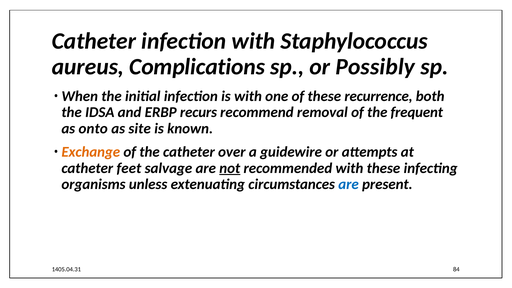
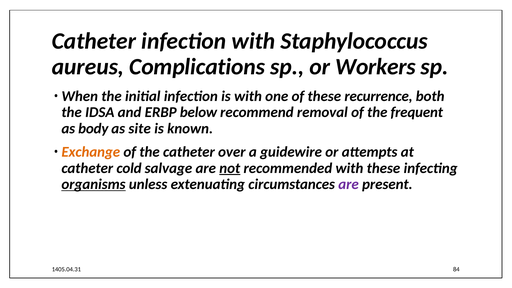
Possibly: Possibly -> Workers (375, 67)
recurs: recurs -> below (198, 112)
onto: onto -> body (93, 128)
feet: feet -> cold (129, 168)
organisms underline: none -> present (93, 184)
are colour: blue -> purple (349, 184)
